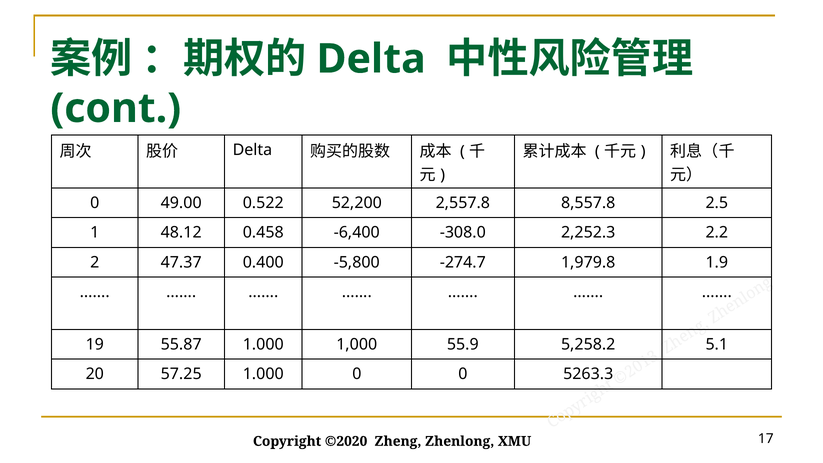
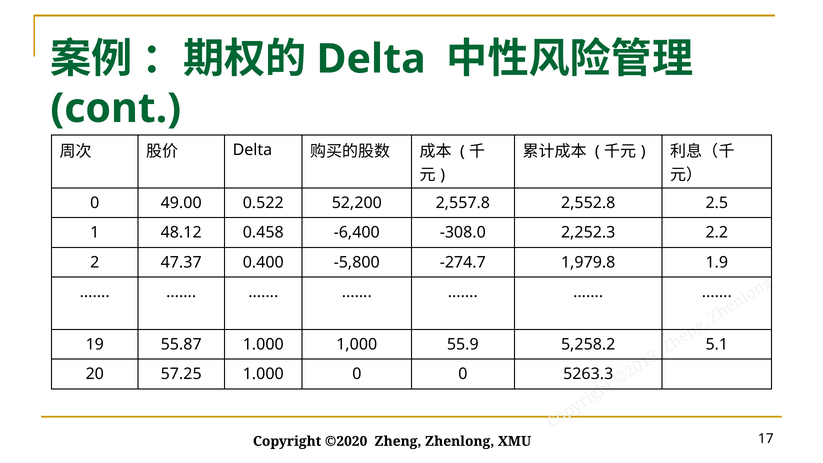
8,557.8: 8,557.8 -> 2,552.8 (588, 203)
